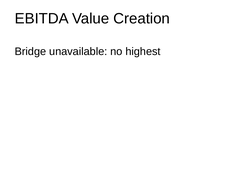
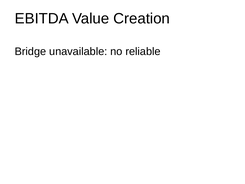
highest: highest -> reliable (143, 51)
